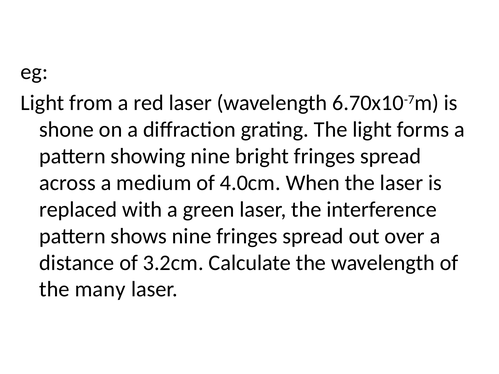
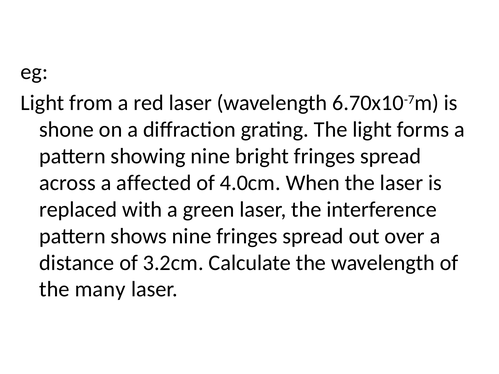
medium: medium -> affected (154, 183)
